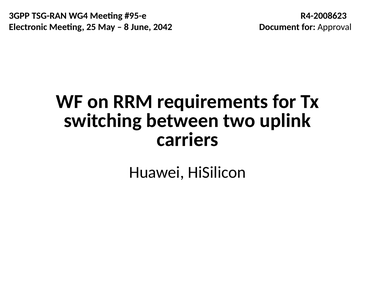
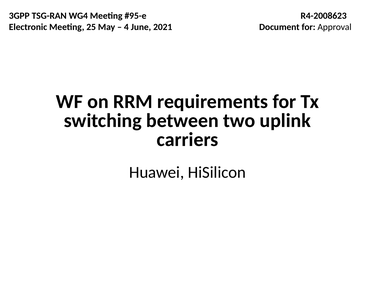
8: 8 -> 4 (126, 27)
2042: 2042 -> 2021 (163, 27)
